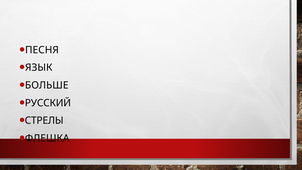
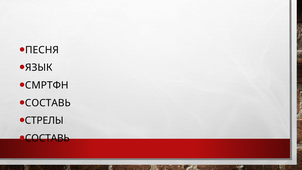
БОЛЬШЕ: БОЛЬШЕ -> СМРТФН (47, 85)
РУССКИЙ: РУССКИЙ -> СОСТАВЬ (48, 103)
ФЛЕШКА: ФЛЕШКА -> СОСТАВЬ (47, 138)
